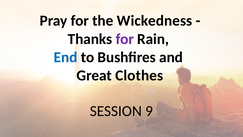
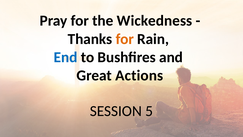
for colour: purple -> orange (125, 39)
Clothes: Clothes -> Actions (139, 75)
9: 9 -> 5 (149, 111)
